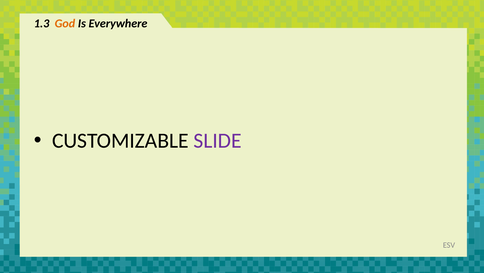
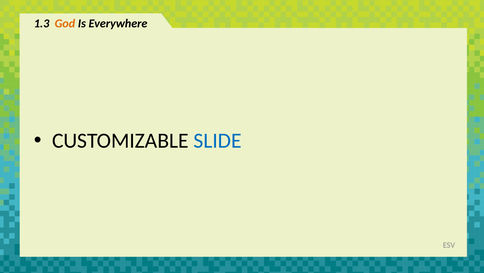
SLIDE colour: purple -> blue (218, 141)
